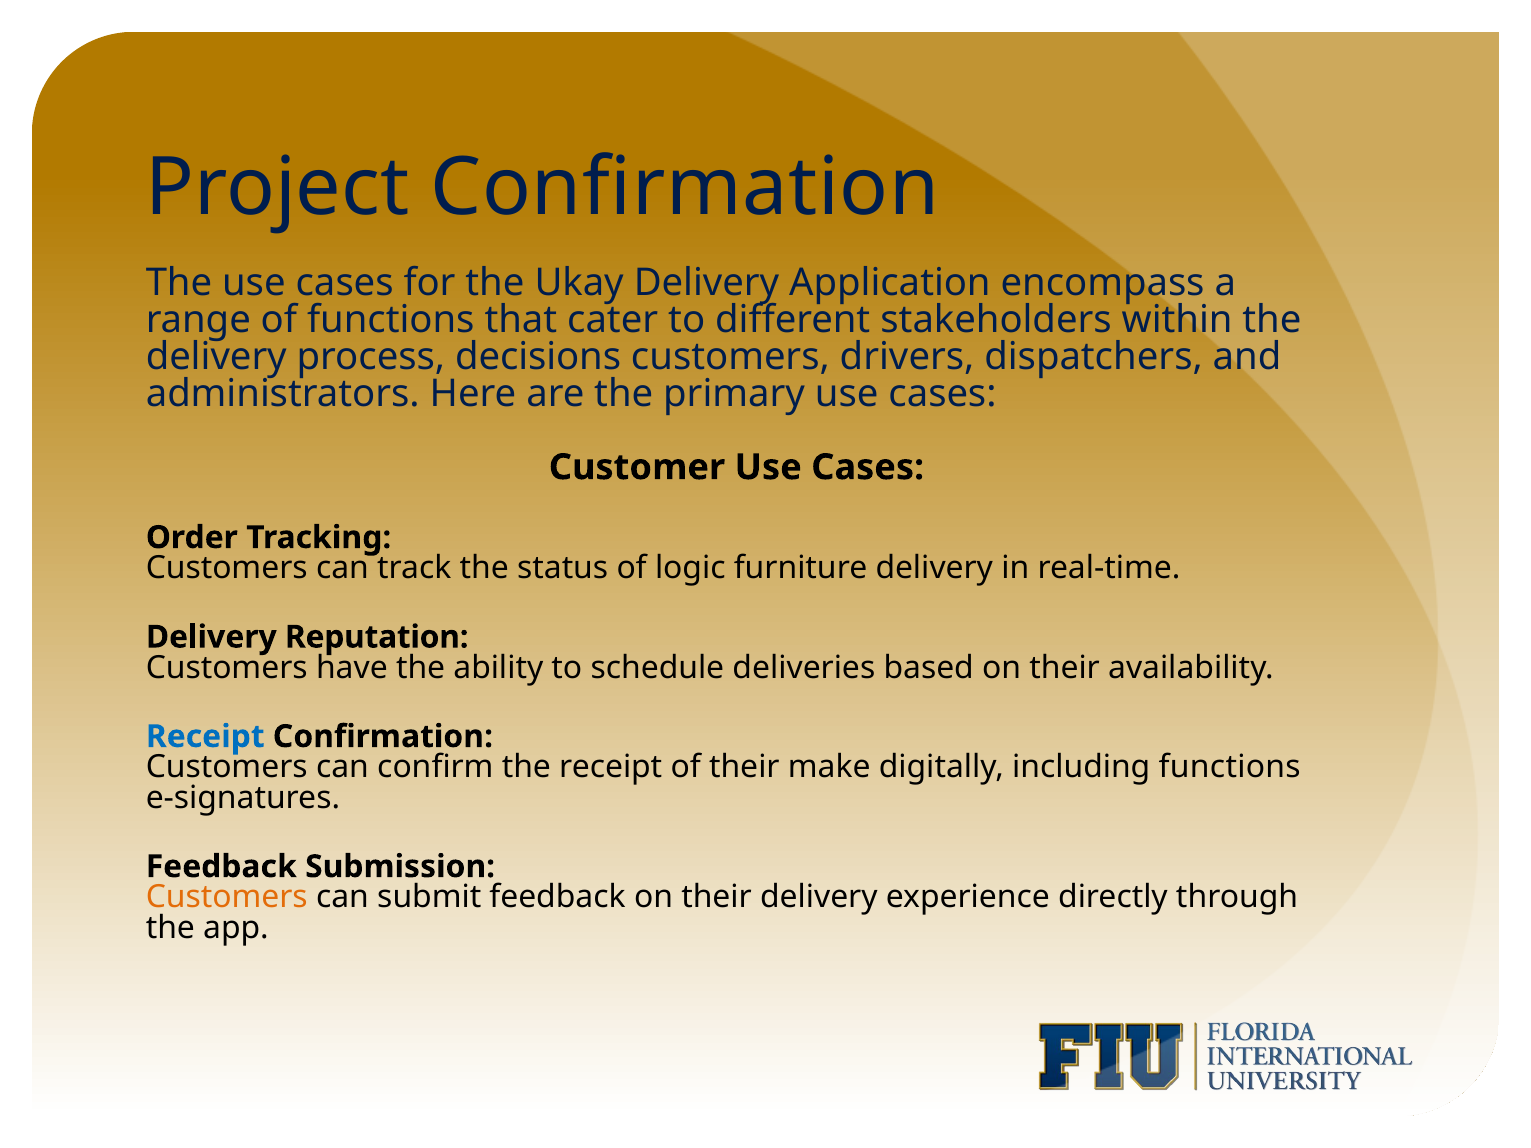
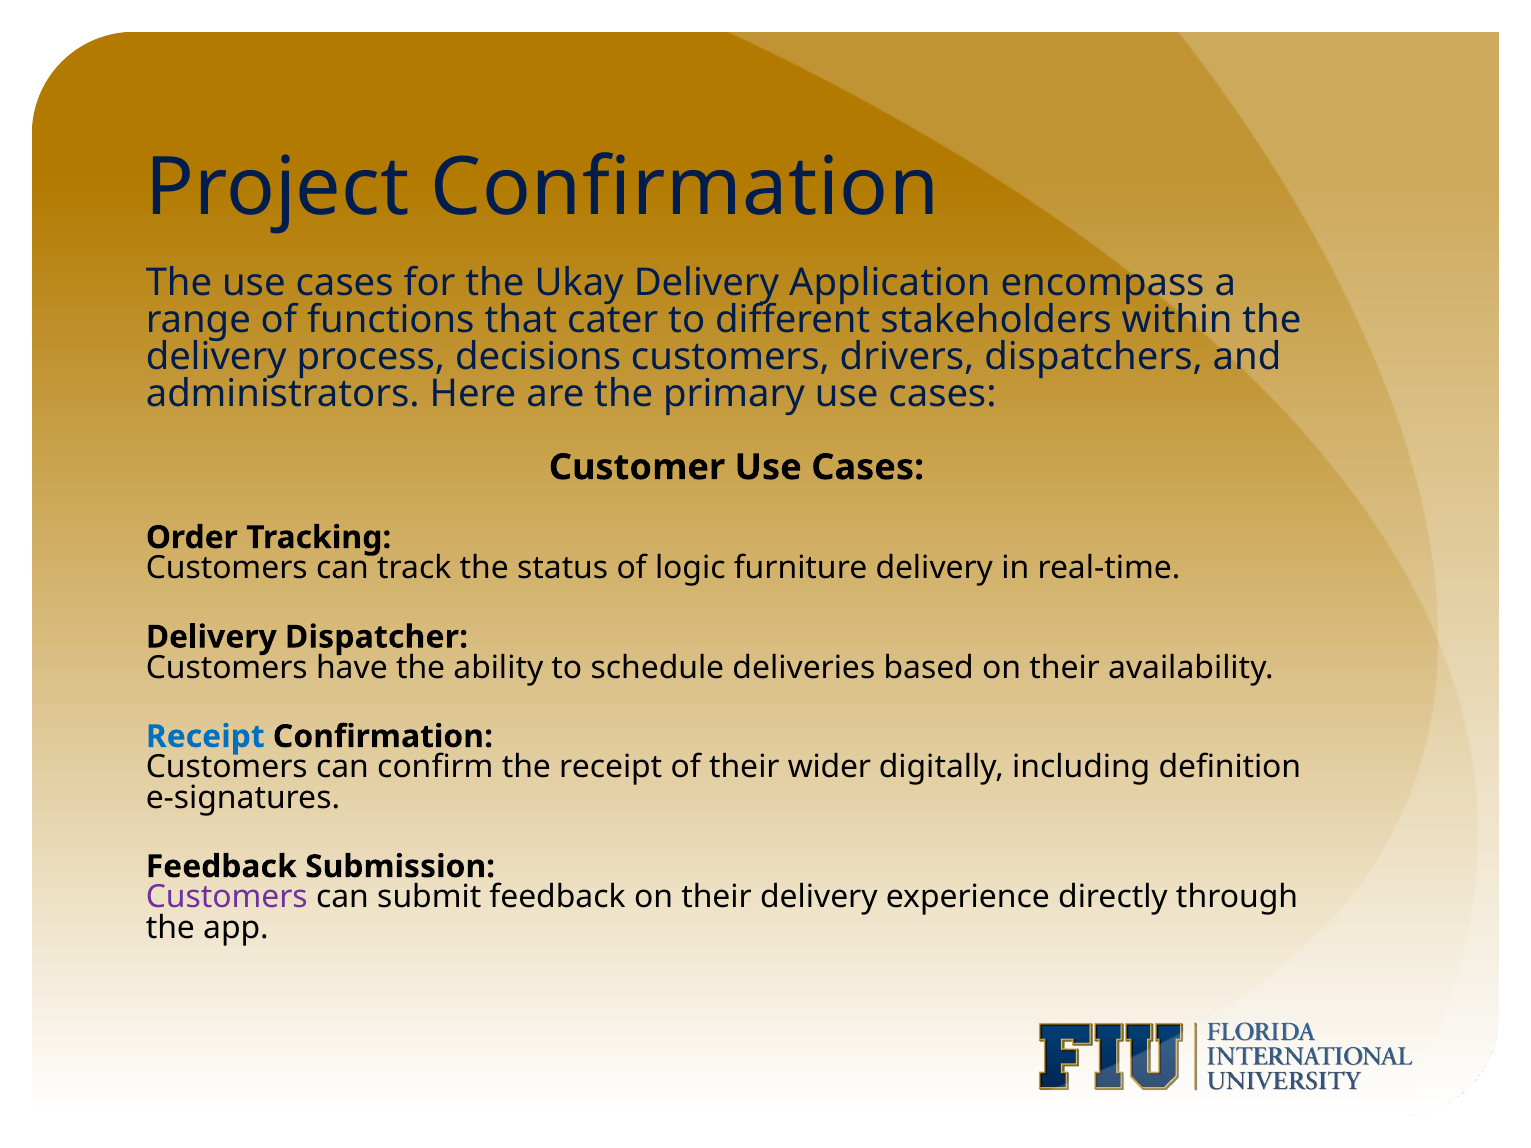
Reputation: Reputation -> Dispatcher (377, 637)
make: make -> wider (829, 767)
including functions: functions -> definition (1230, 767)
Customers colour: orange -> purple (227, 897)
